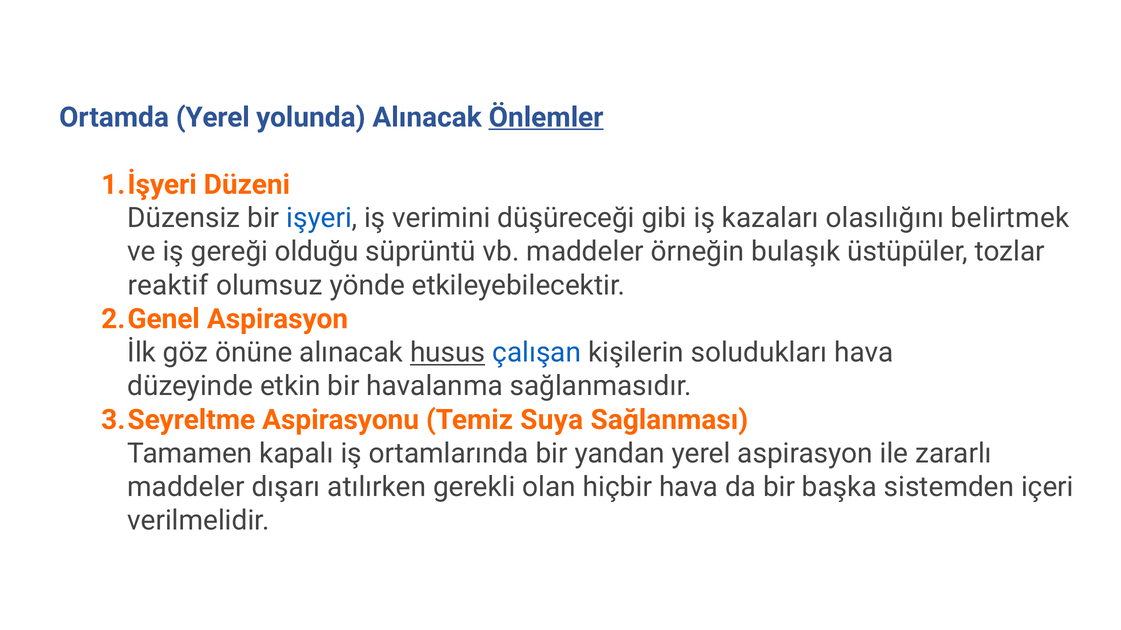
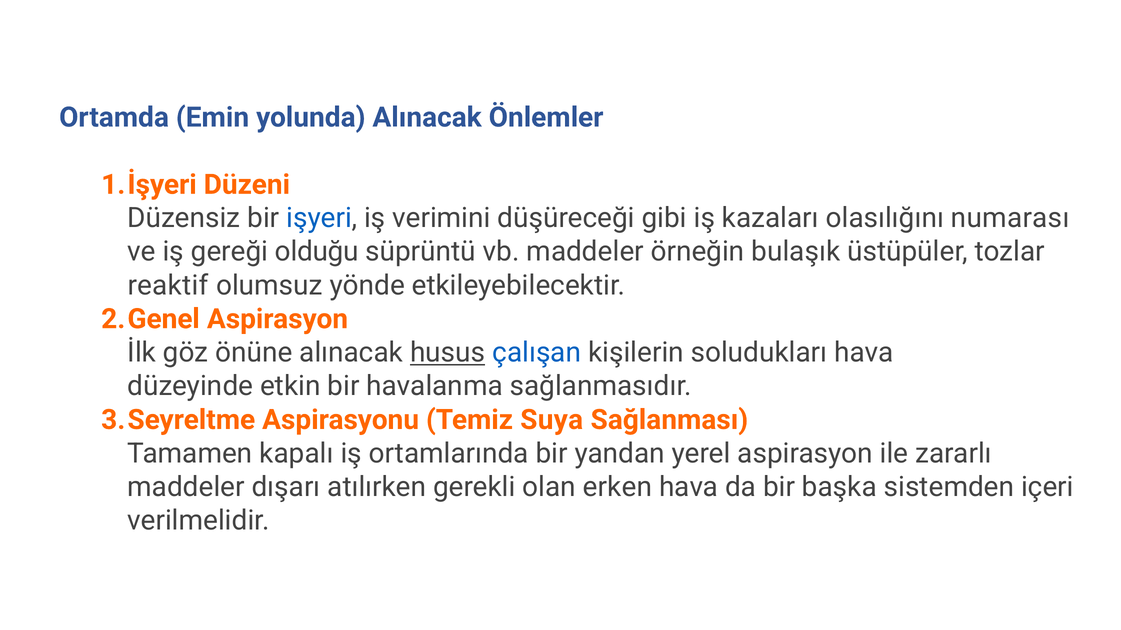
Ortamda Yerel: Yerel -> Emin (212, 117)
Önlemler underline: present -> none (546, 117)
belirtmek: belirtmek -> numarası (1010, 218)
hiçbir: hiçbir -> erken (617, 487)
